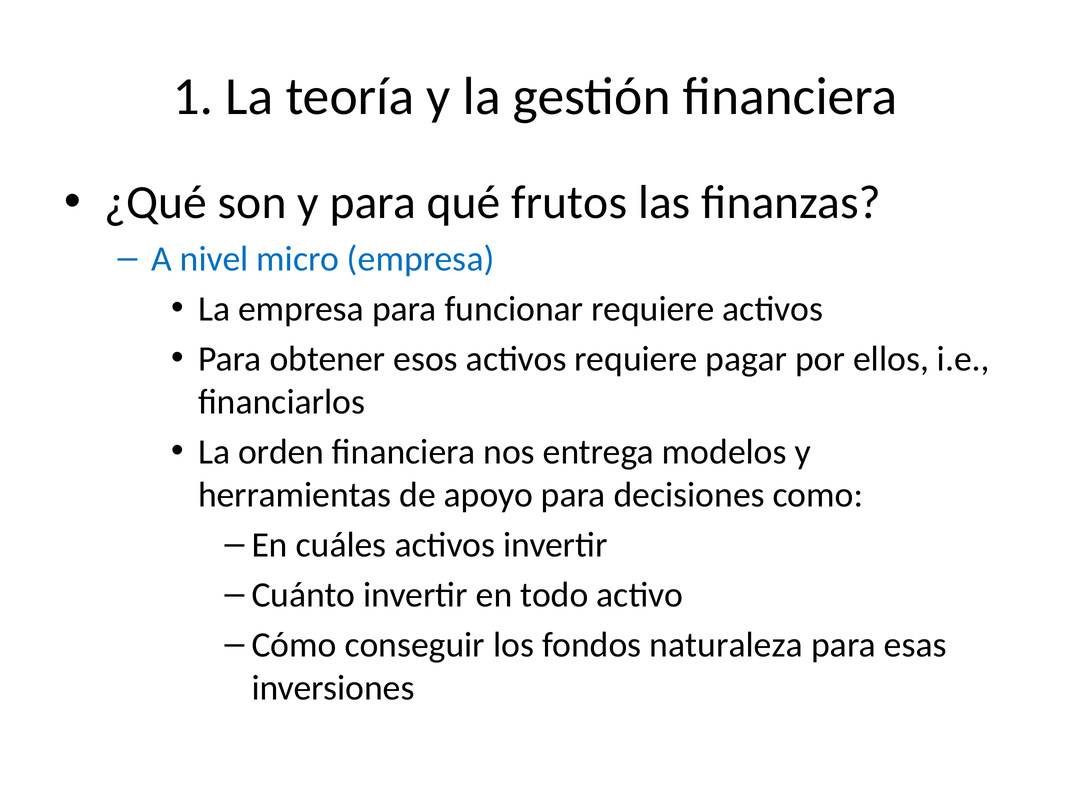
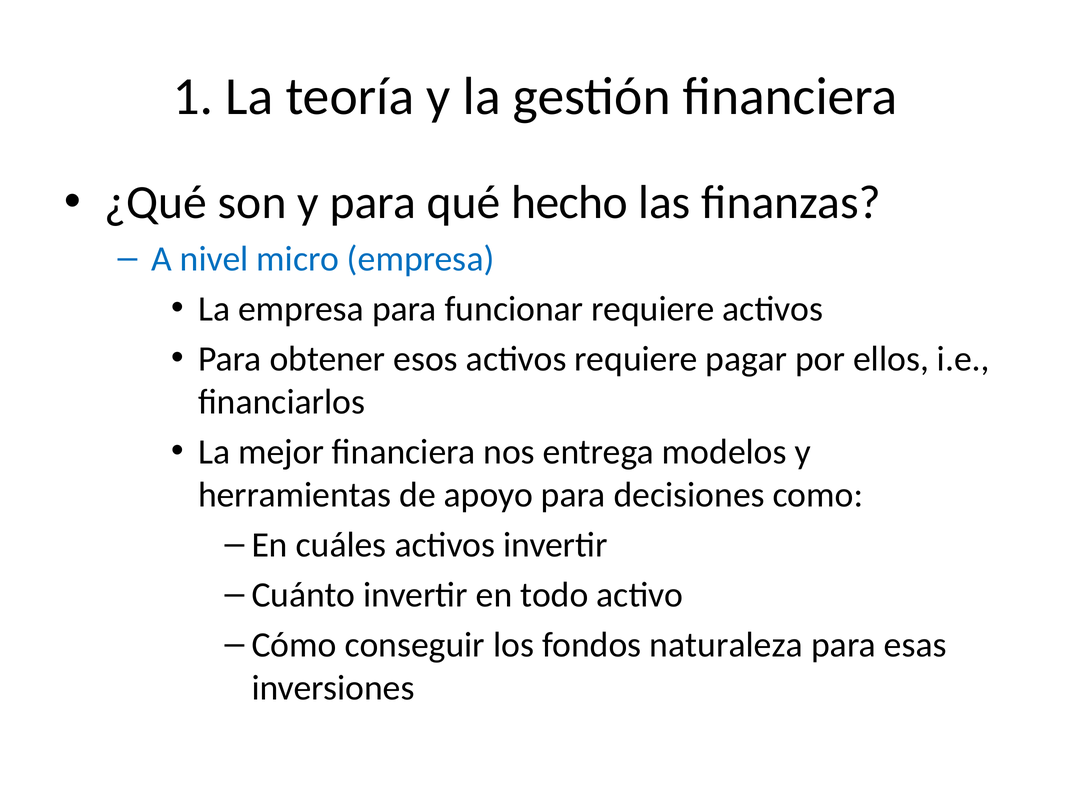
frutos: frutos -> hecho (569, 203)
orden: orden -> mejor (281, 452)
